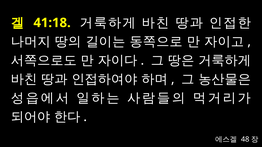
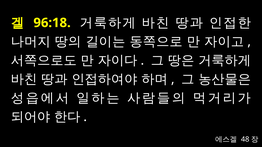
41:18: 41:18 -> 96:18 (52, 23)
